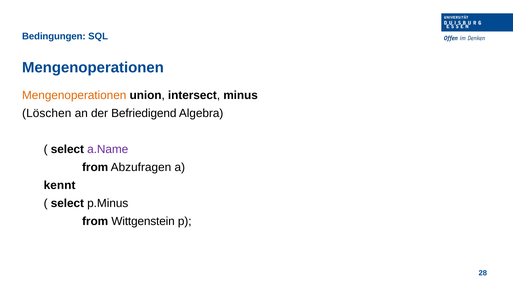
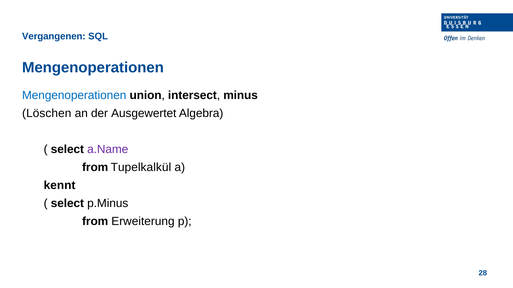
Bedingungen: Bedingungen -> Vergangenen (54, 36)
Mengenoperationen colour: orange -> blue (74, 96)
Befriedigend: Befriedigend -> Ausgewertet (144, 114)
Abzufragen: Abzufragen -> Tupelkalkül (141, 168)
Wittgenstein: Wittgenstein -> Erweiterung (143, 222)
